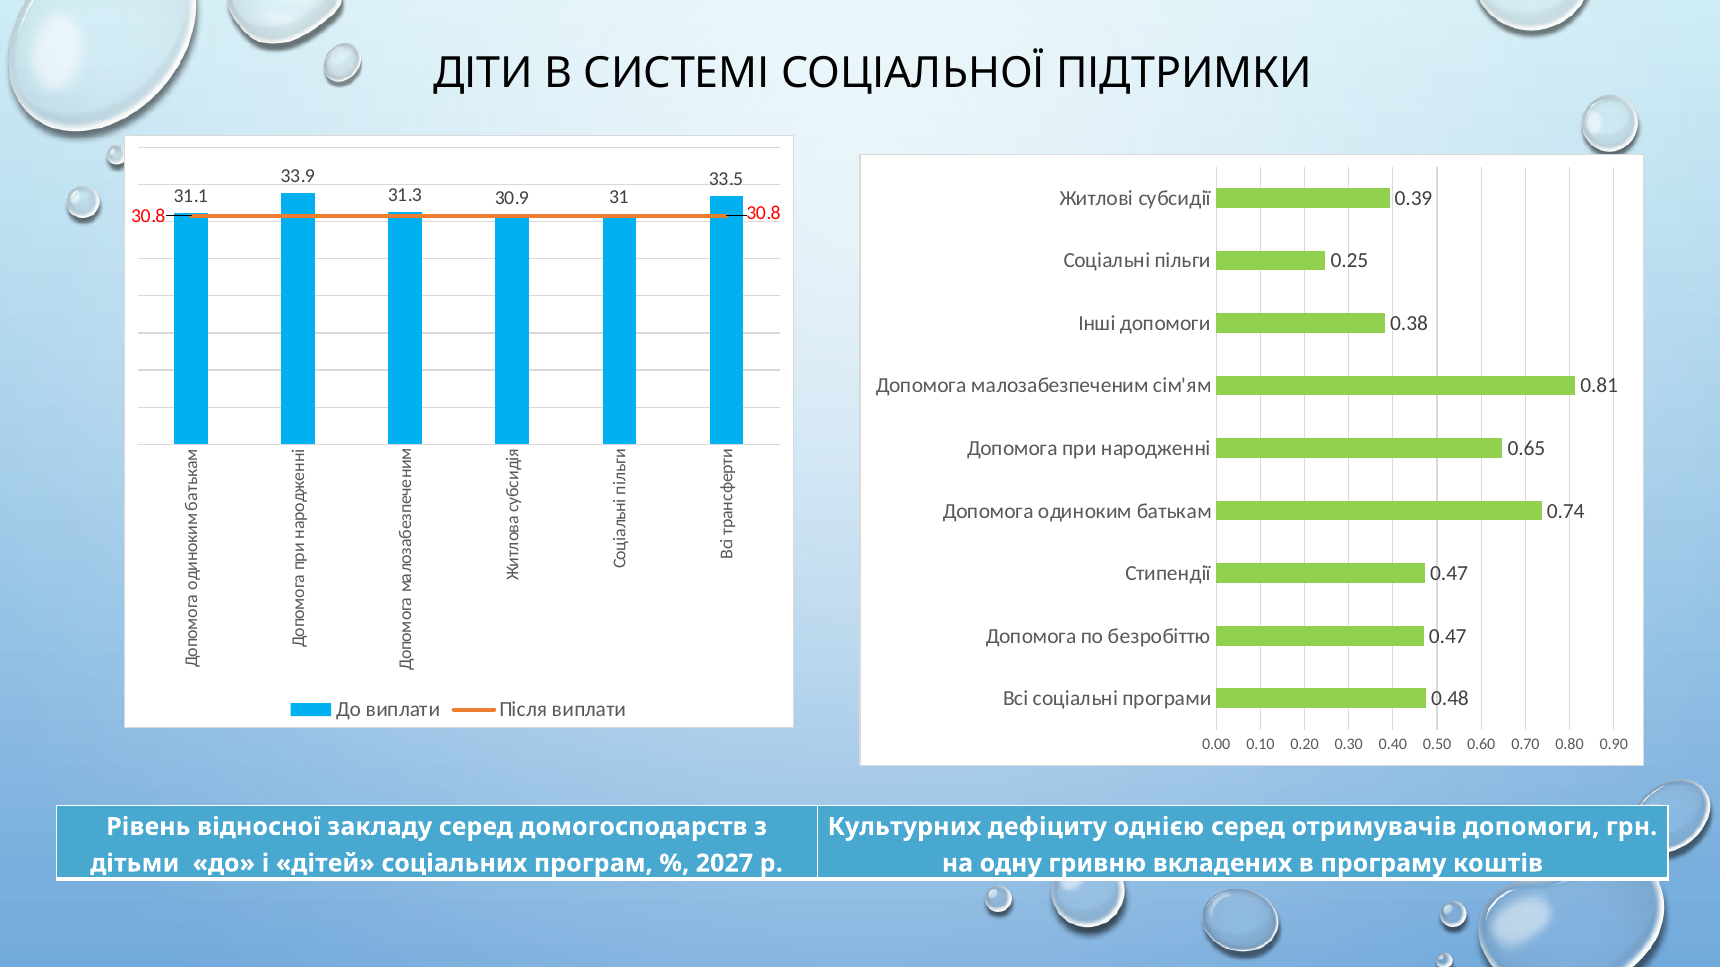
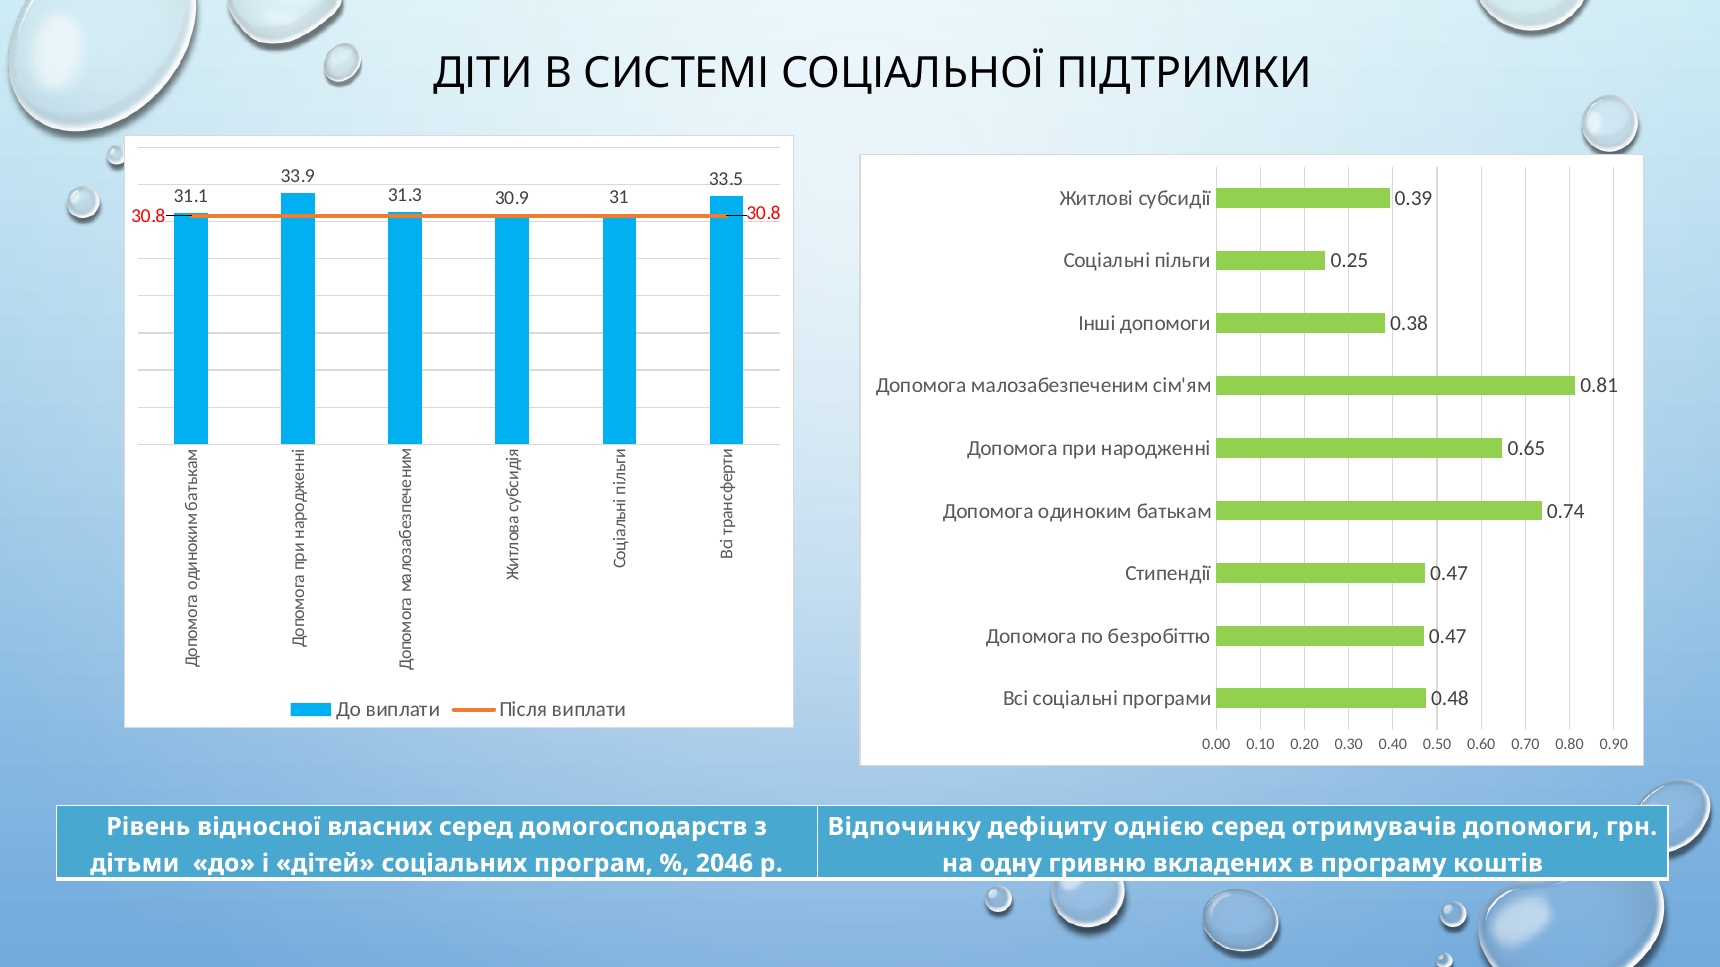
закладу: закладу -> власних (380, 827)
Культурних: Культурних -> Відпочинку (904, 827)
2027: 2027 -> 2046 (724, 864)
